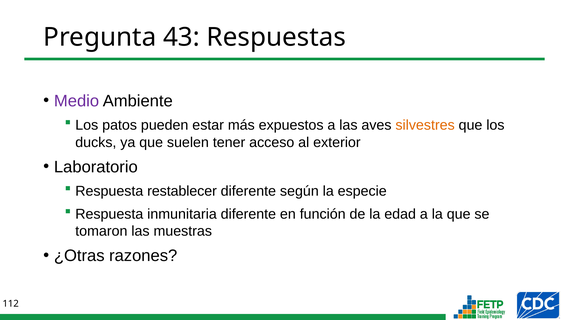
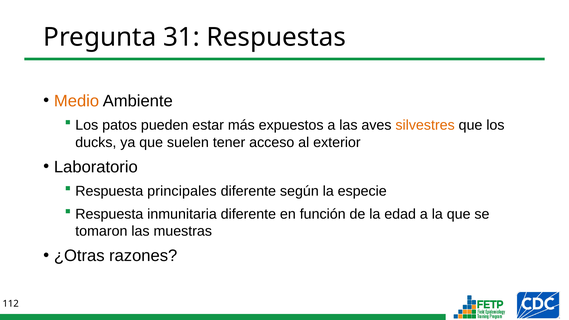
43: 43 -> 31 (181, 37)
Medio colour: purple -> orange (77, 101)
restablecer: restablecer -> principales (182, 191)
